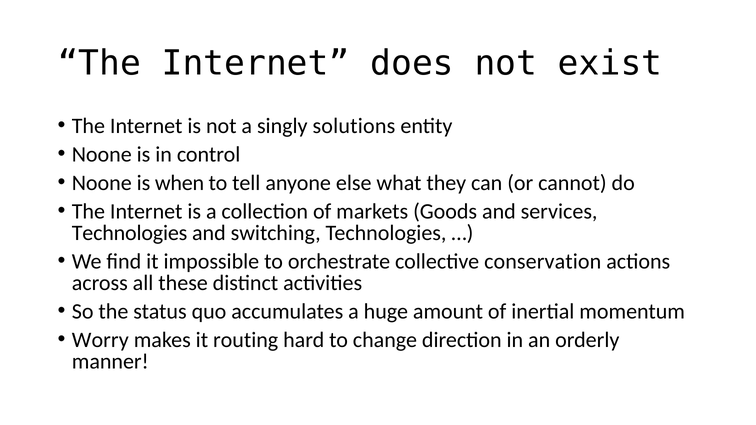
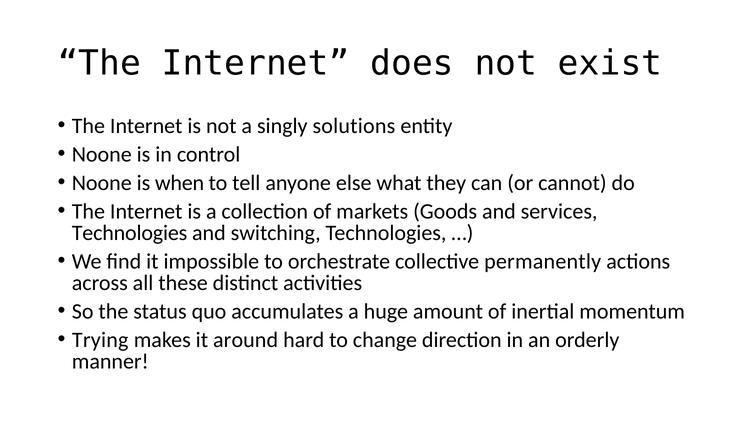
conservation: conservation -> permanently (543, 261)
Worry: Worry -> Trying (100, 340)
routing: routing -> around (246, 340)
